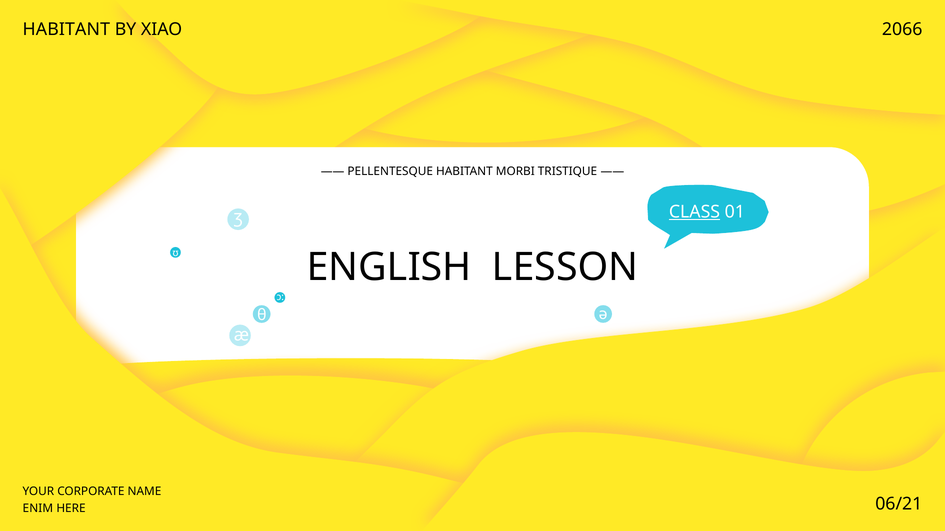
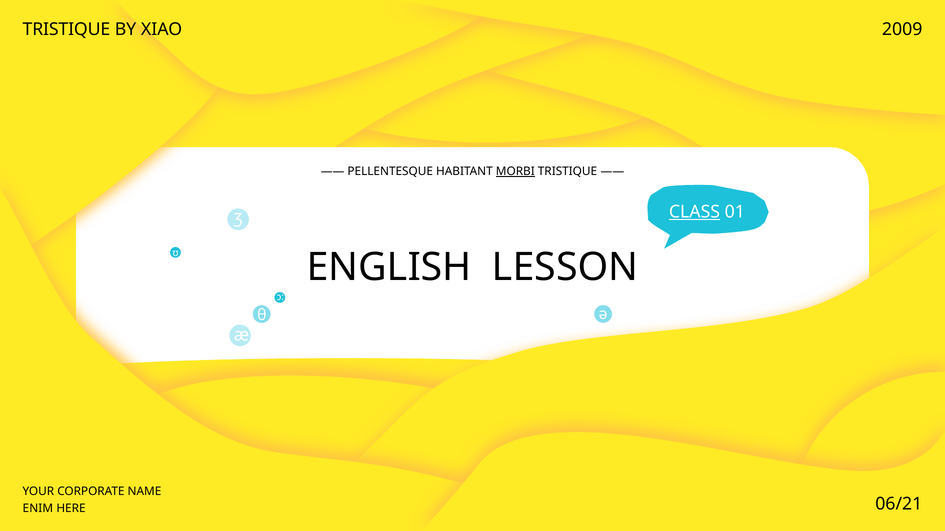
HABITANT: HABITANT -> TRISTIQUE (66, 29)
2066: 2066 -> 2009 (902, 29)
MORBI underline: none -> present (515, 172)
